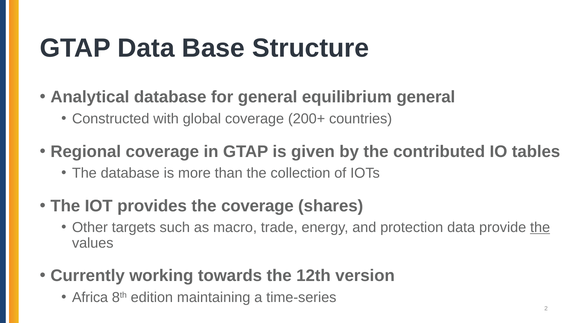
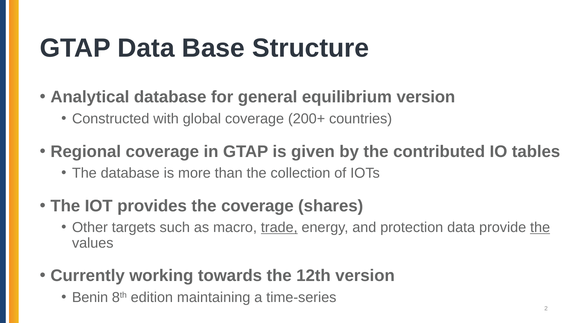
equilibrium general: general -> version (426, 97)
trade underline: none -> present (279, 227)
Africa: Africa -> Benin (90, 297)
